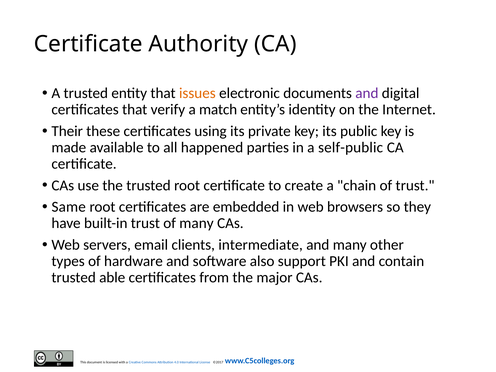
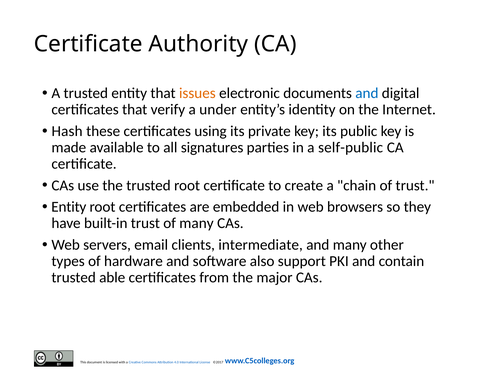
and colour: purple -> blue (367, 93)
match: match -> under (218, 110)
Their: Their -> Hash (67, 131)
happened: happened -> signatures (212, 147)
Same: Same -> Entity (69, 207)
